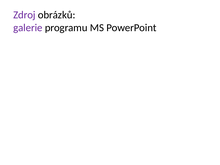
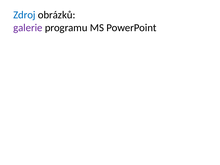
Zdroj colour: purple -> blue (24, 15)
